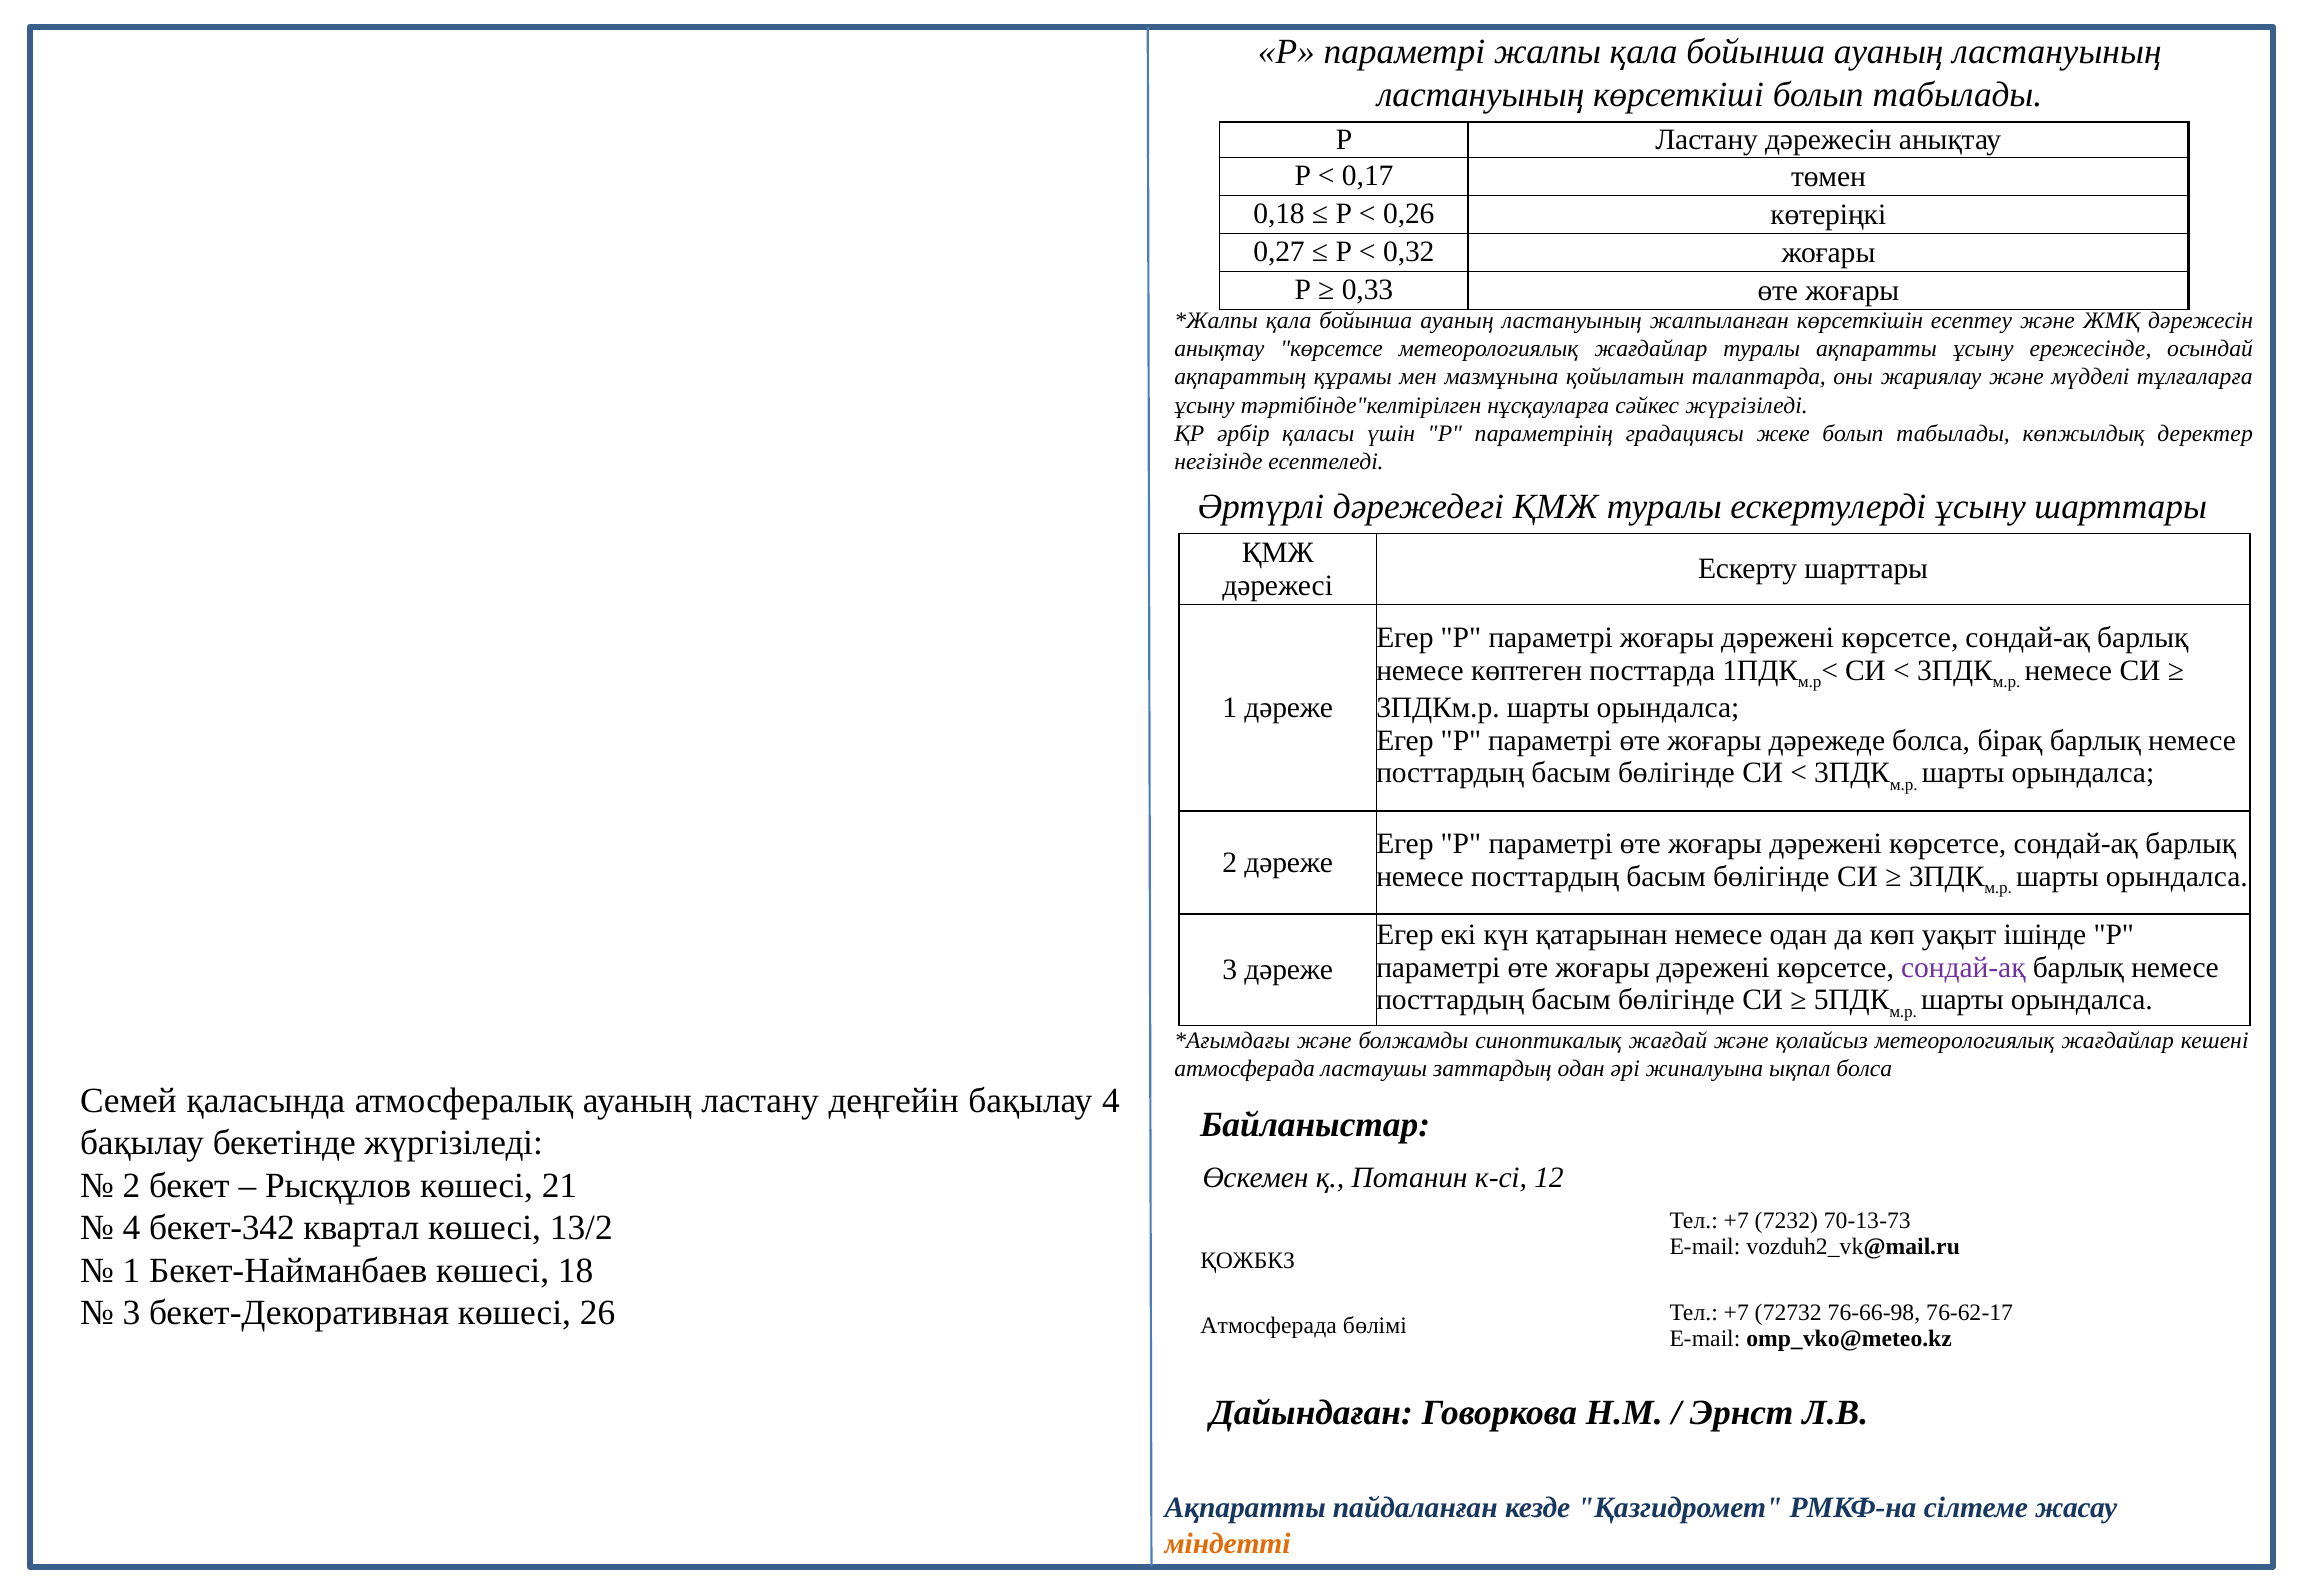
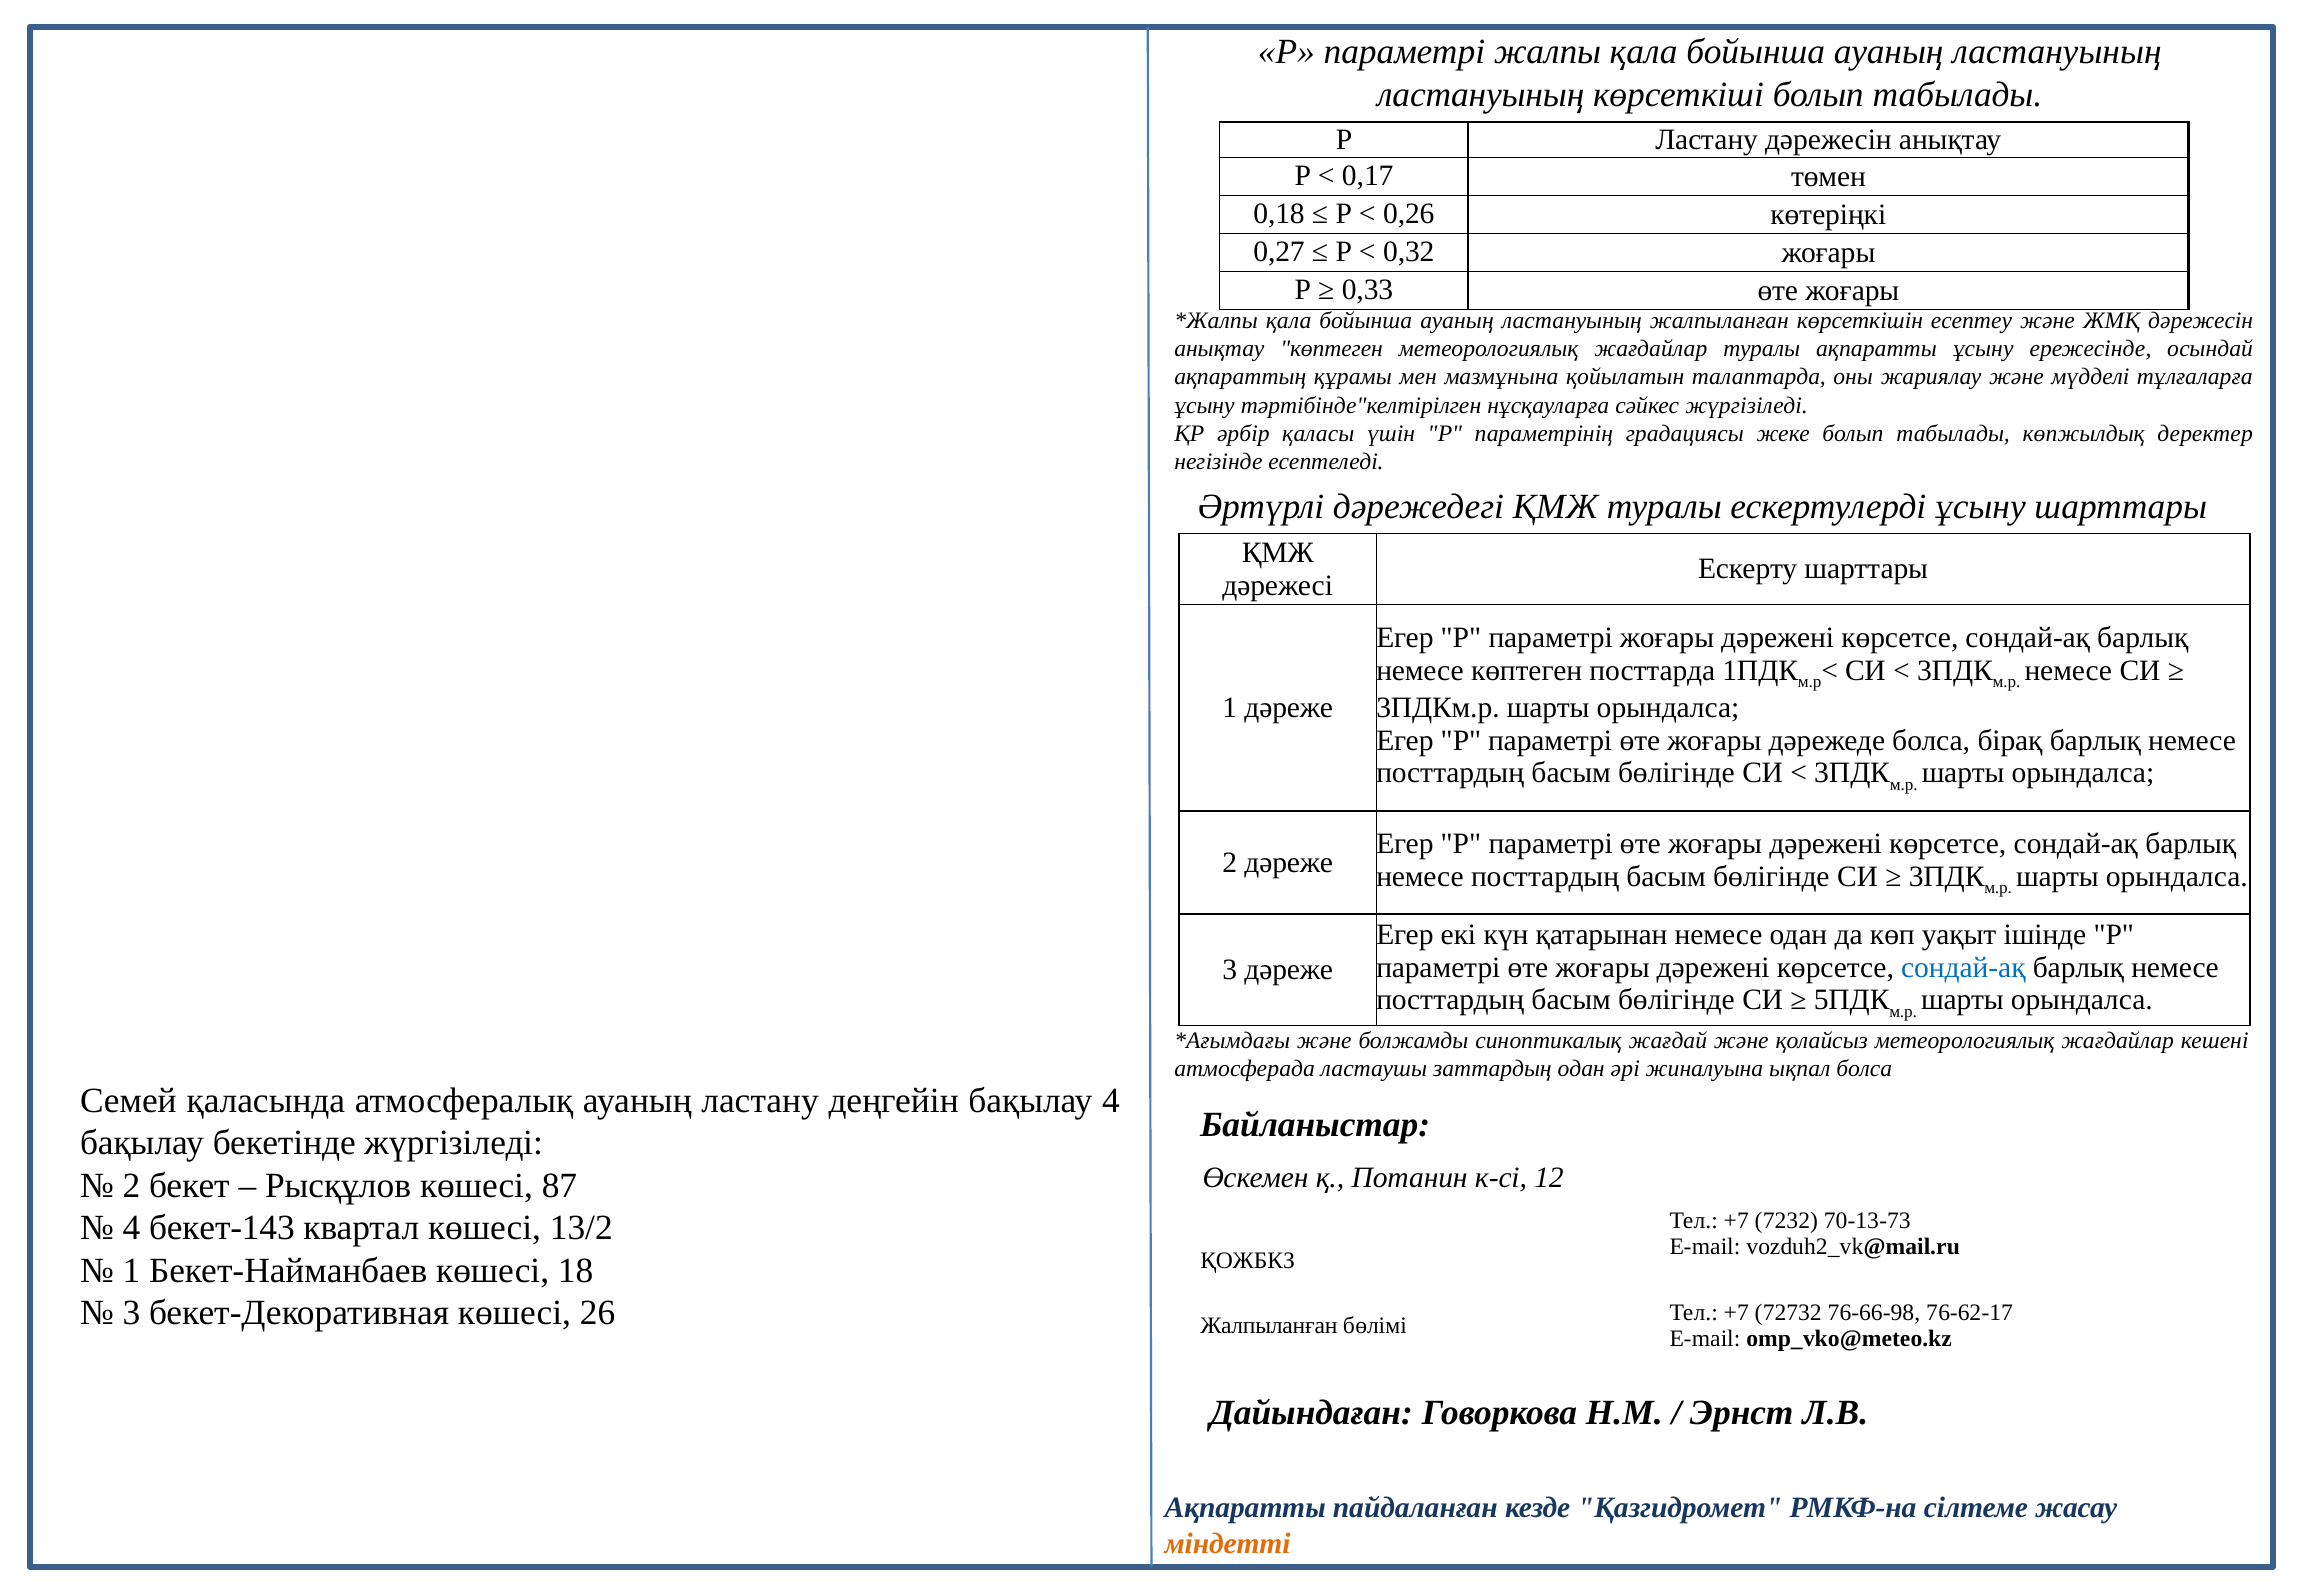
анықтау көрсетсе: көрсетсе -> көптеген (1332, 349)
сондай-ақ colour: purple -> blue (1963, 968)
21: 21 -> 87 (559, 1186)
бекет-342: бекет-342 -> бекет-143 (222, 1228)
Атмосферада: Атмосферада -> Жалпыланған (1269, 1326)
